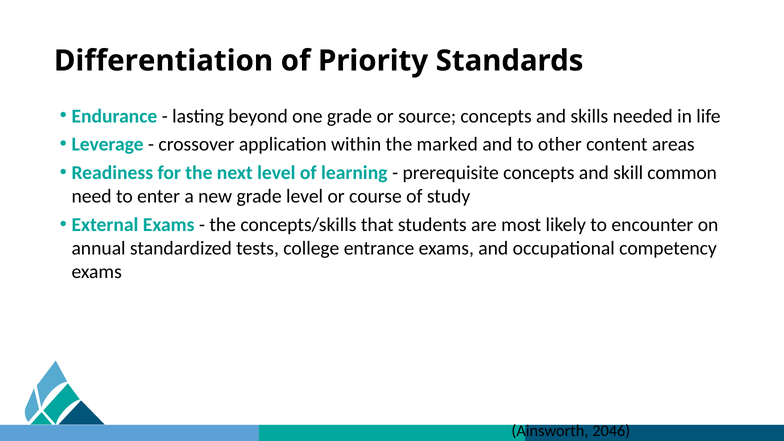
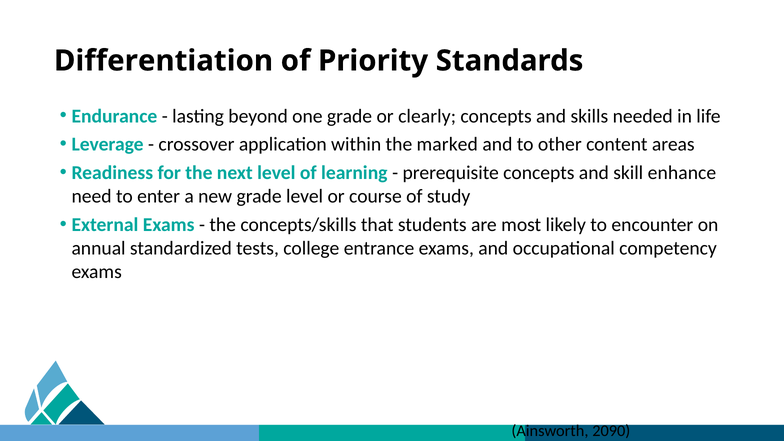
source: source -> clearly (427, 116)
common: common -> enhance (682, 173)
2046: 2046 -> 2090 (611, 431)
